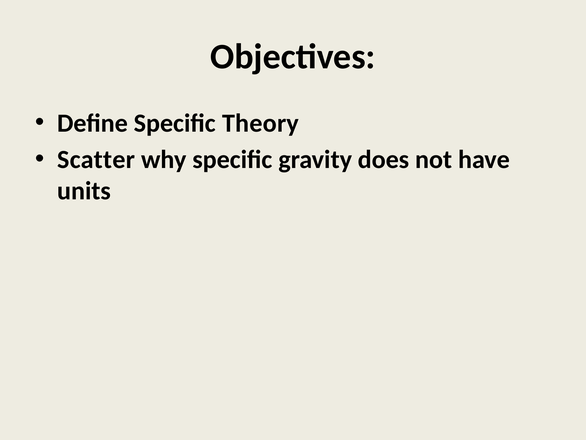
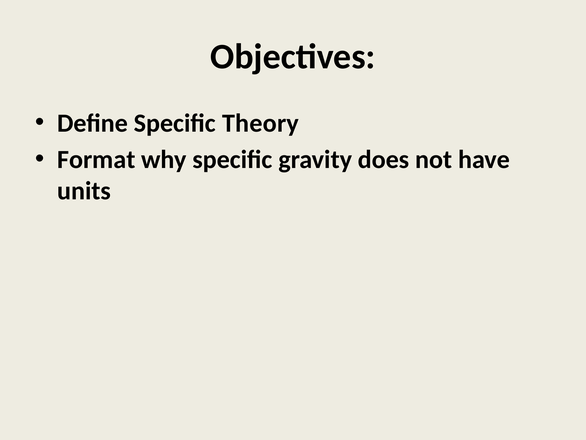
Scatter: Scatter -> Format (96, 159)
